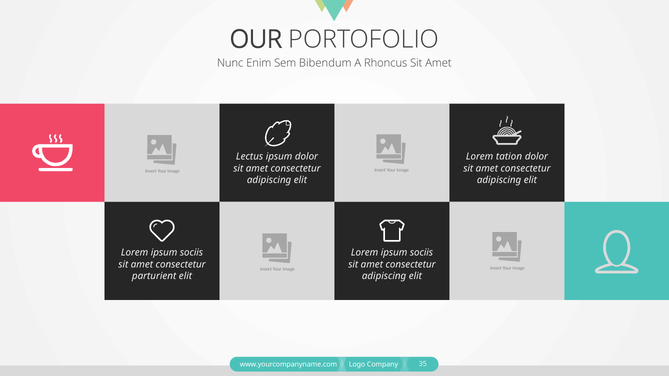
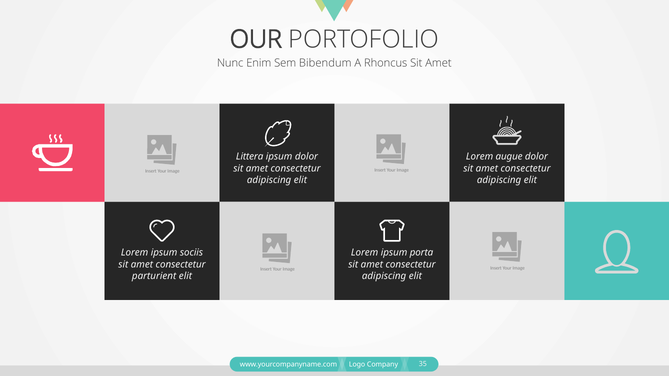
Lectus: Lectus -> Littera (250, 157)
tation: tation -> augue (509, 157)
sociis: sociis -> porta (421, 253)
